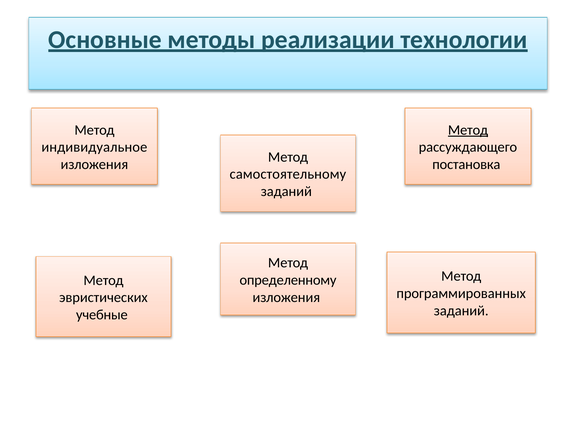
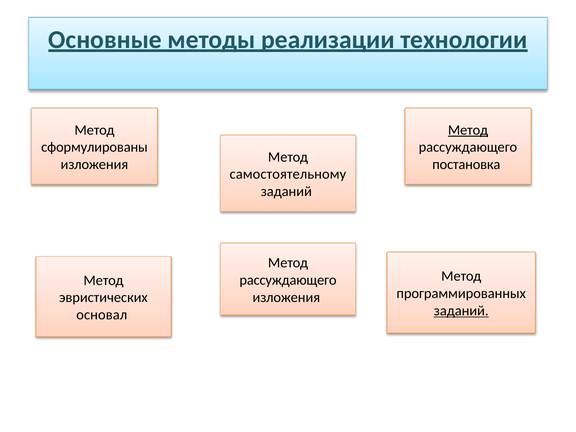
индивидуальное: индивидуальное -> сформулированы (94, 147)
определенному: определенному -> рассуждающего (288, 280)
заданий underline: none -> present (461, 311)
учебные: учебные -> основал (102, 315)
